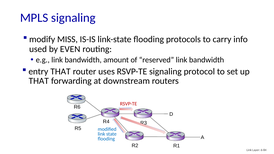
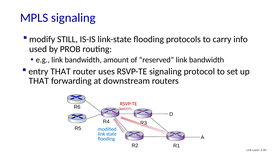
MISS: MISS -> STILL (67, 39)
EVEN: EVEN -> PROB (70, 49)
